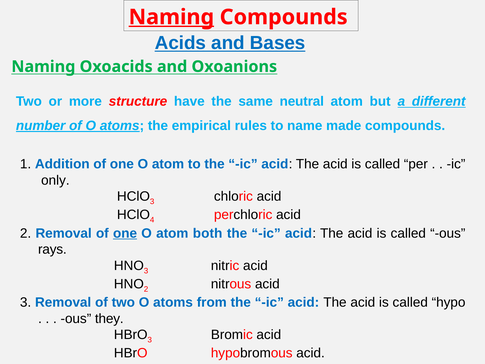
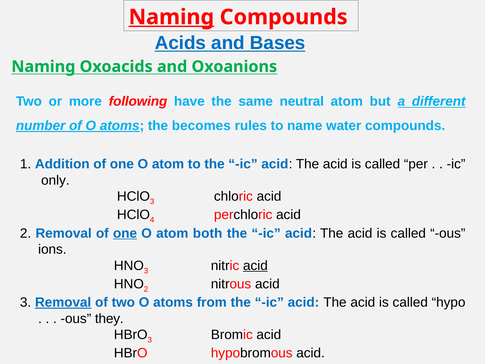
structure: structure -> following (138, 101)
empirical: empirical -> becomes (201, 125)
made: made -> water (344, 125)
rays: rays -> ions (52, 249)
acid underline: none -> present (255, 265)
Removal underline: none -> present (63, 302)
